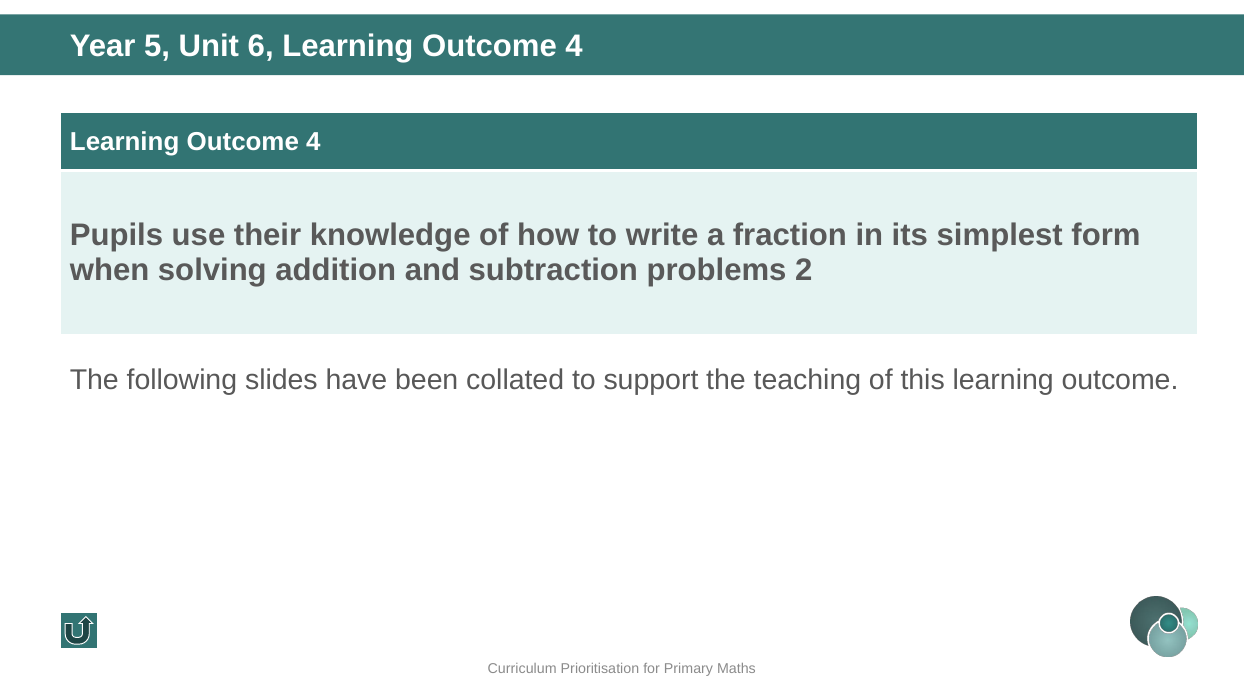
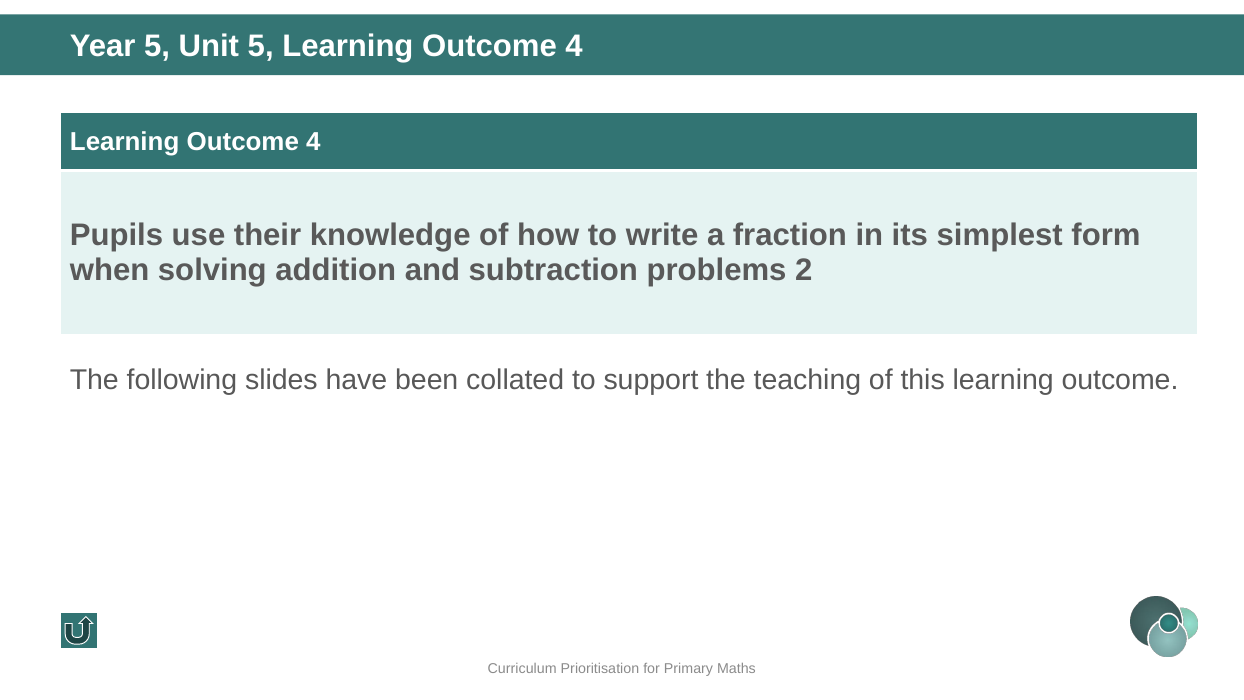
Unit 6: 6 -> 5 (261, 46)
